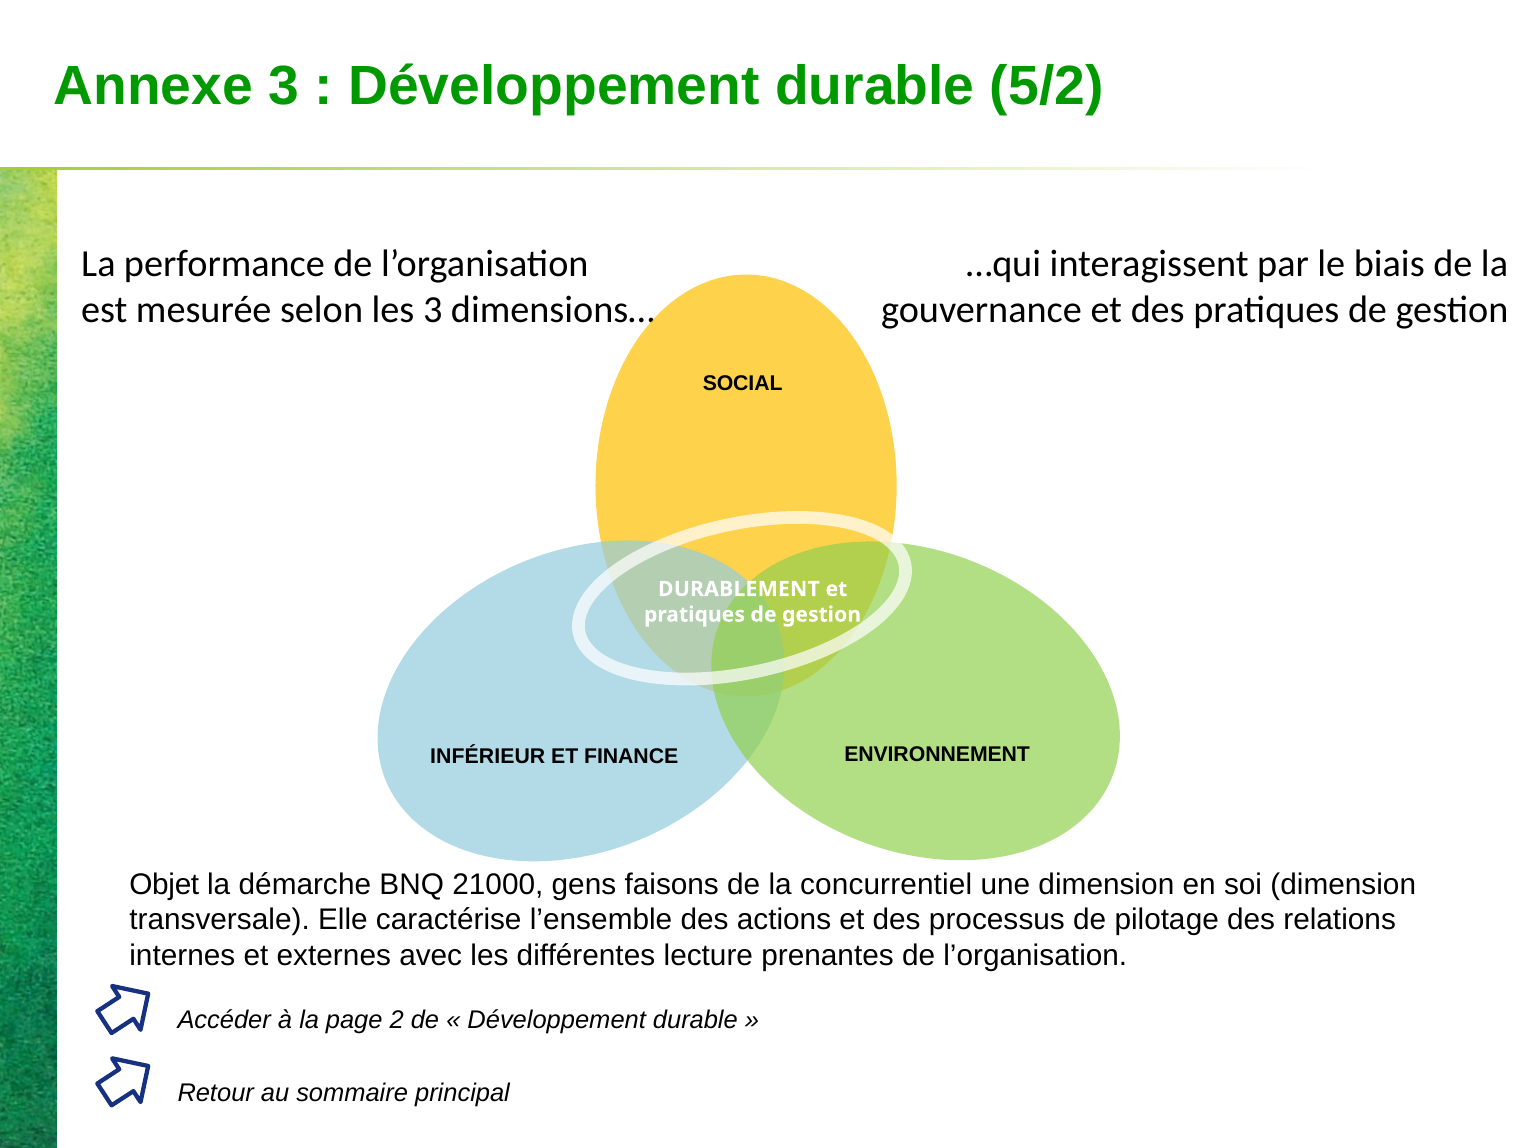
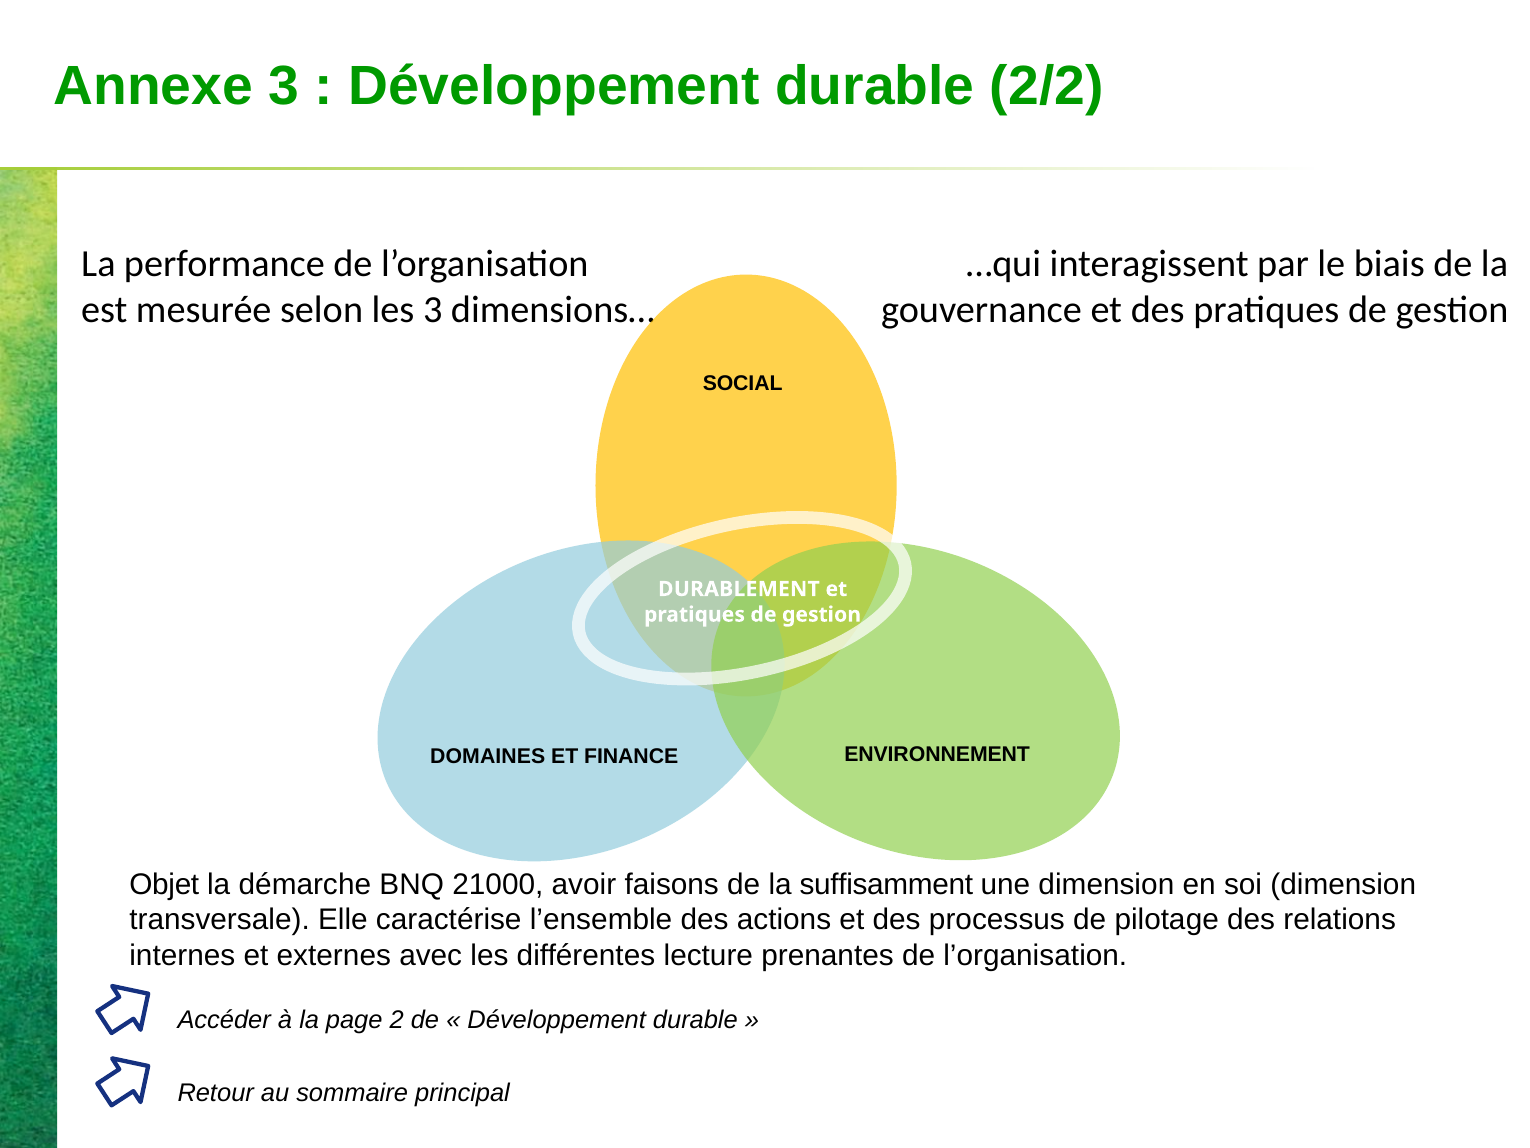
5/2: 5/2 -> 2/2 (1047, 86)
INFÉRIEUR: INFÉRIEUR -> DOMAINES (488, 757)
gens: gens -> avoir (584, 884)
concurrentiel: concurrentiel -> suffisamment (886, 884)
